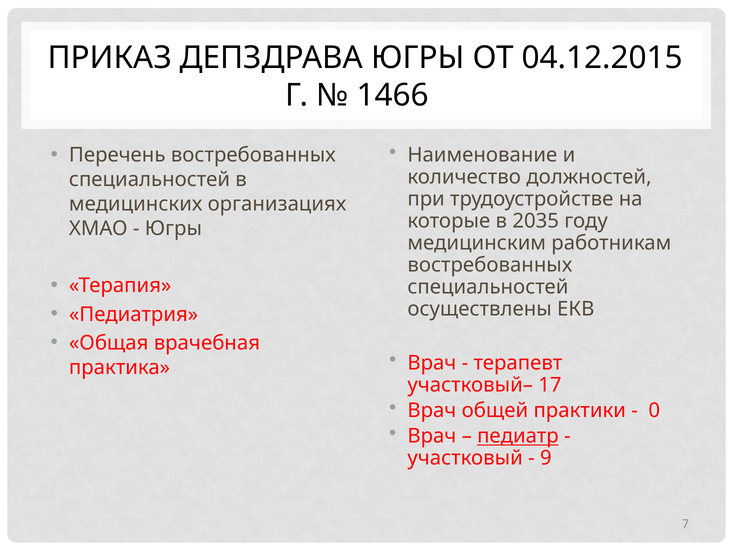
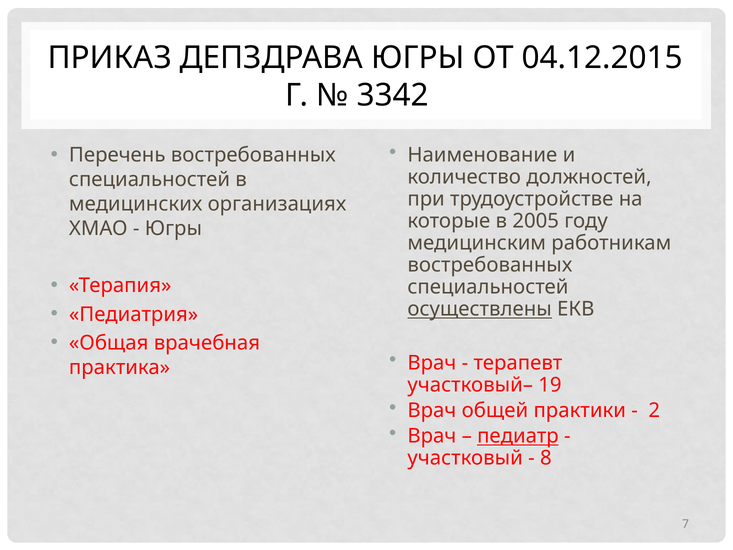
1466: 1466 -> 3342 (393, 96)
2035: 2035 -> 2005 (536, 221)
осуществлены underline: none -> present (480, 309)
17: 17 -> 19 (550, 385)
0: 0 -> 2 (654, 410)
9: 9 -> 8 (546, 458)
